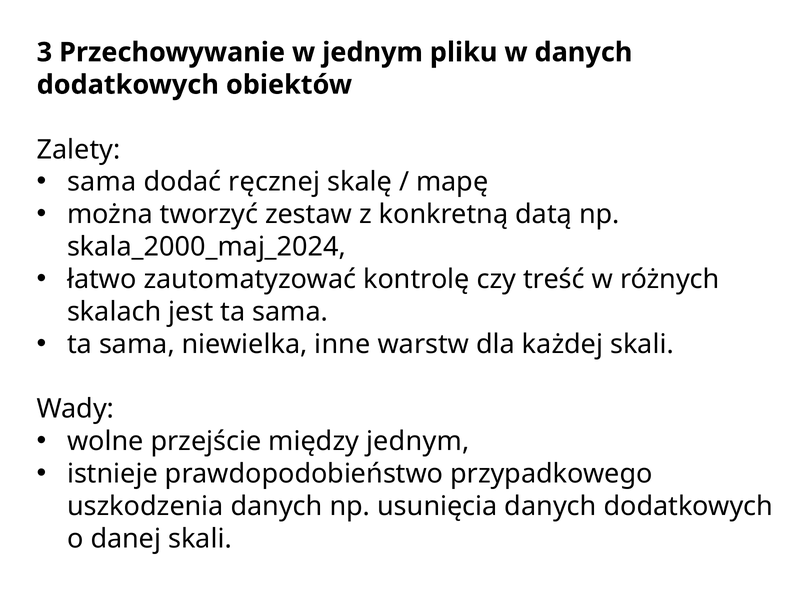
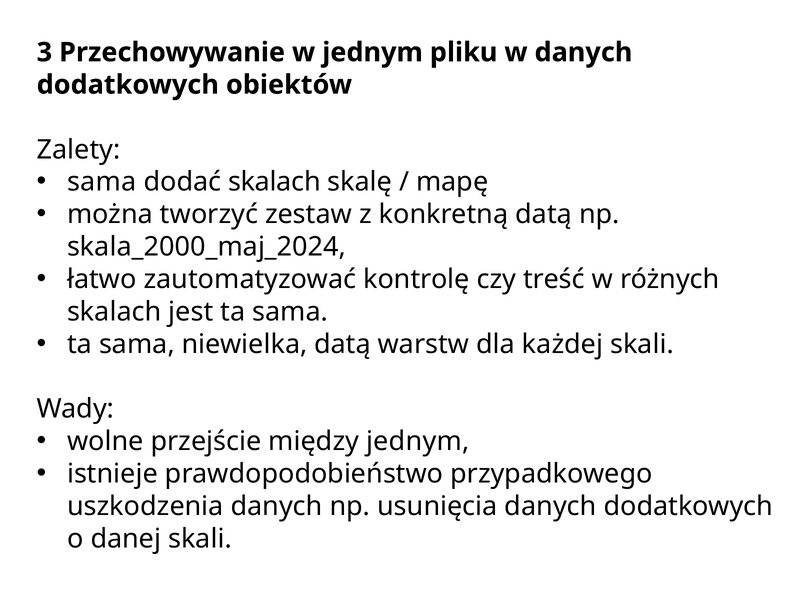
dodać ręcznej: ręcznej -> skalach (274, 182)
niewielka inne: inne -> datą (343, 344)
